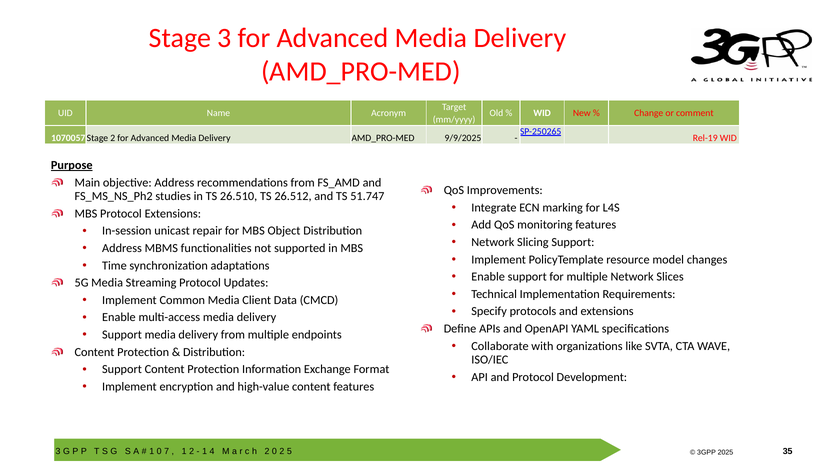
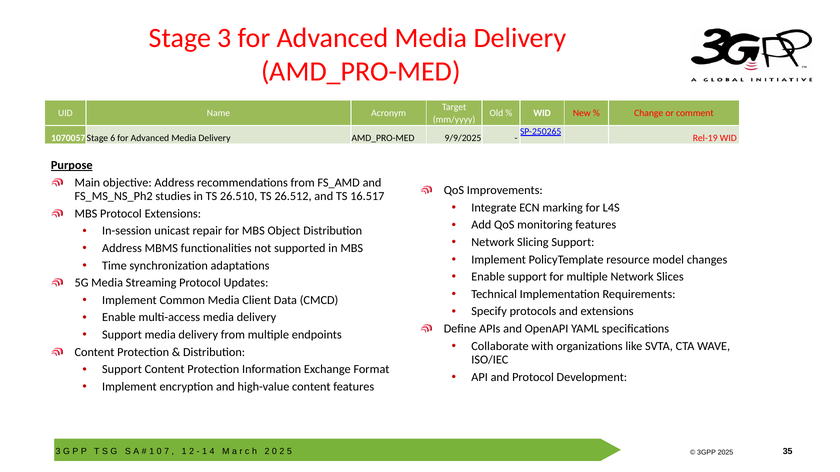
2: 2 -> 6 (113, 138)
51.747: 51.747 -> 16.517 (367, 196)
